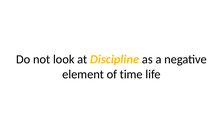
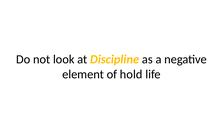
time: time -> hold (131, 74)
